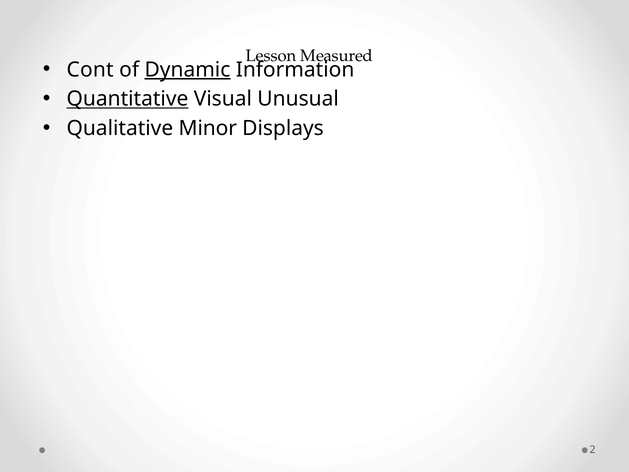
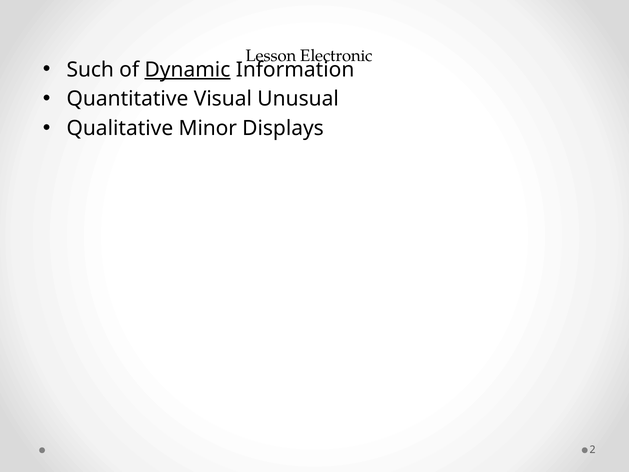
Measured: Measured -> Electronic (337, 56)
Cont: Cont -> Such (90, 70)
Quantitative underline: present -> none (127, 99)
